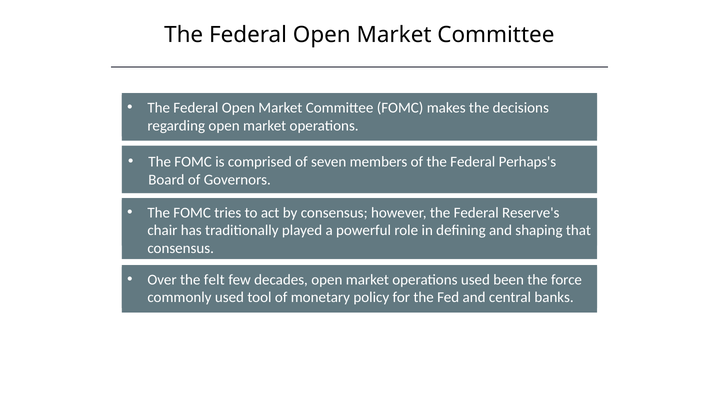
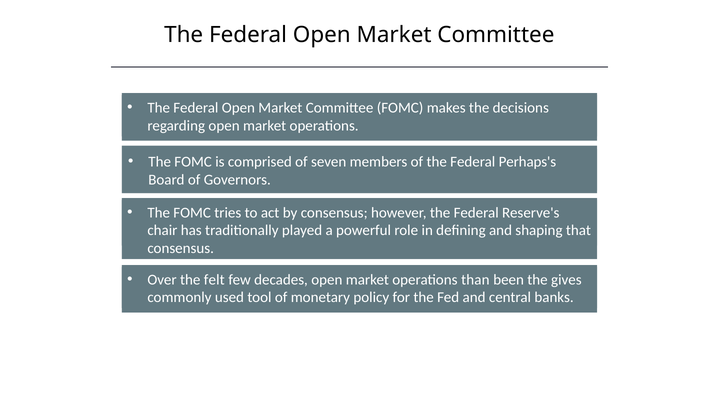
operations used: used -> than (475, 280)
force: force -> gives (566, 280)
